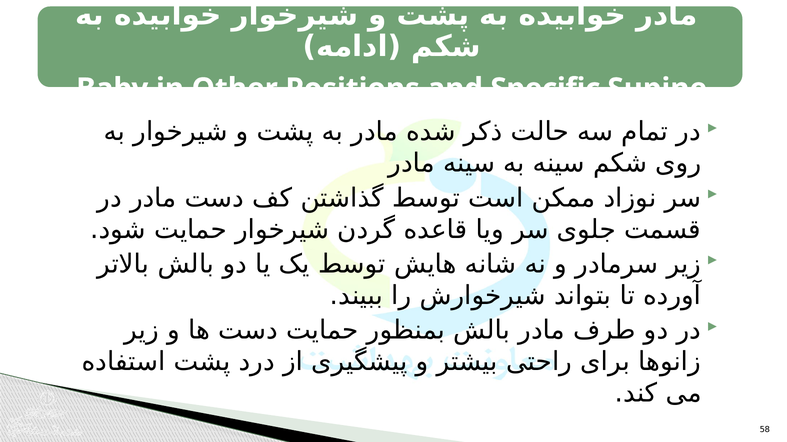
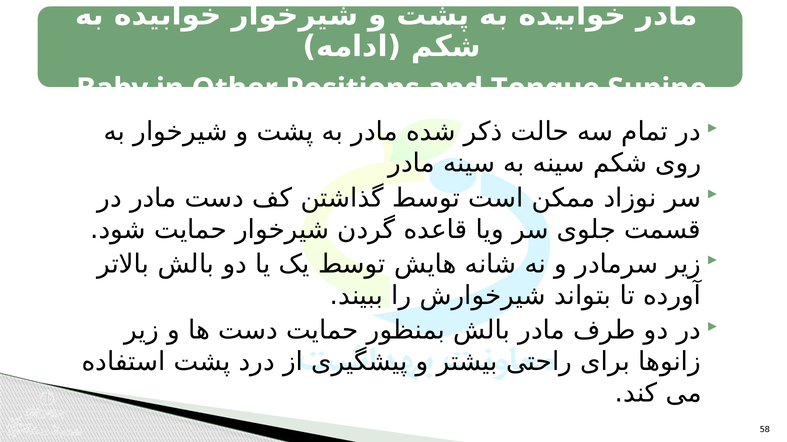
Specific: Specific -> Tongue (545, 89)
